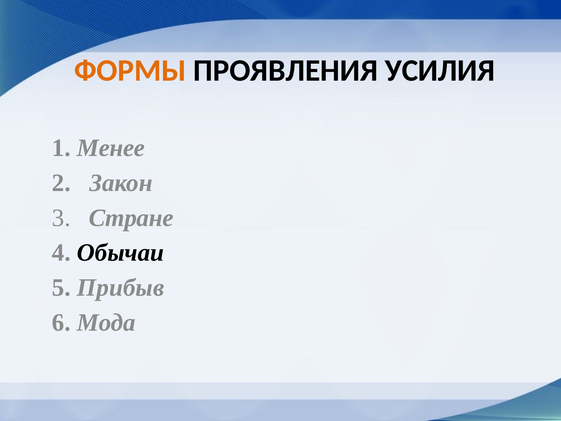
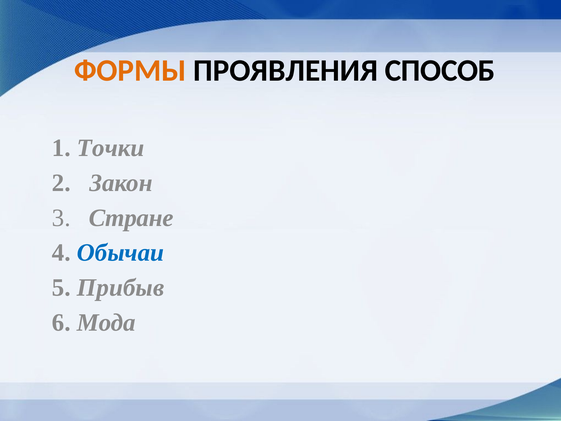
УСИЛИЯ: УСИЛИЯ -> СПОСОБ (440, 71)
Менее: Менее -> Точки (111, 148)
Обычаи colour: black -> blue (120, 253)
